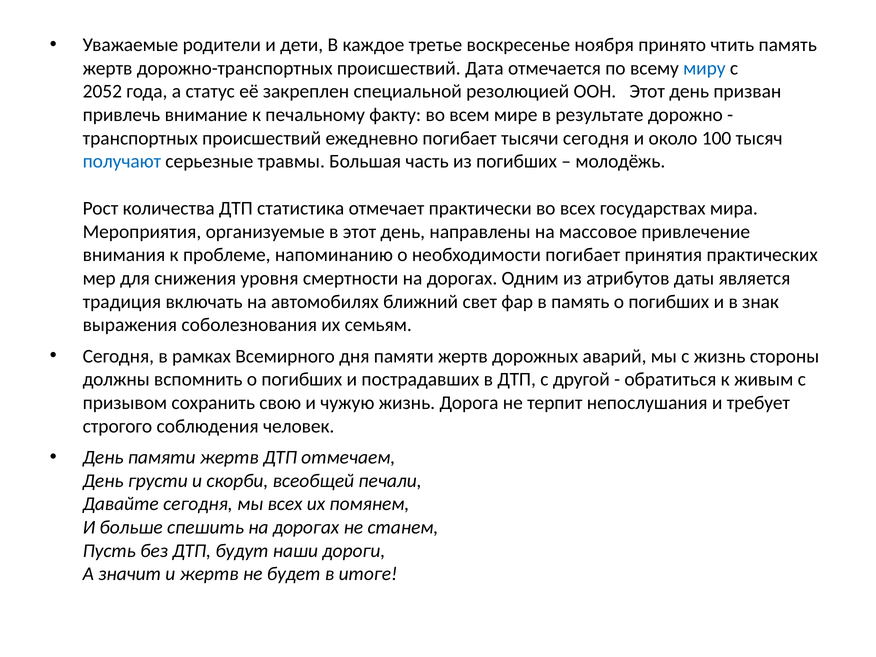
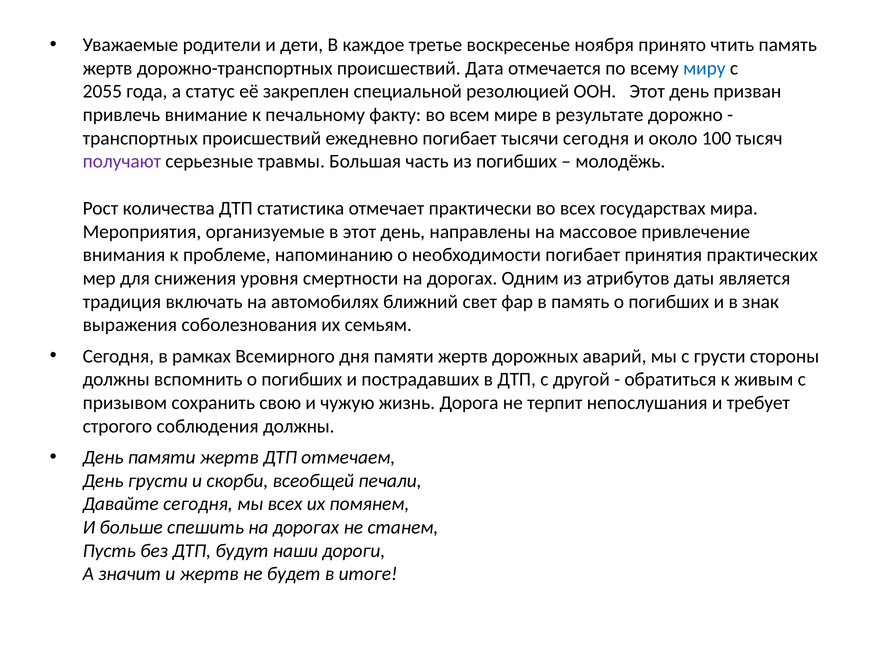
2052: 2052 -> 2055 (102, 91)
получают colour: blue -> purple (122, 162)
с жизнь: жизнь -> грусти (720, 356)
соблюдения человек: человек -> должны (299, 426)
